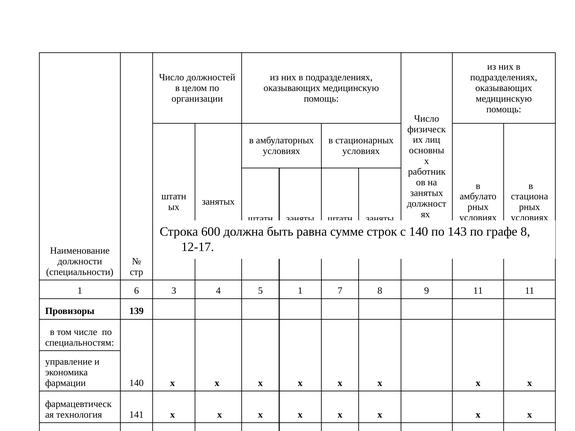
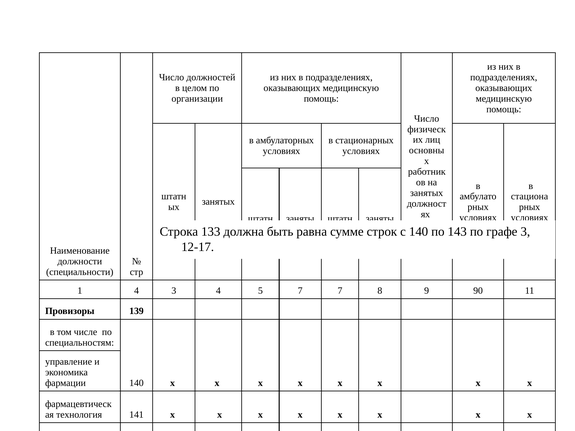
600: 600 -> 133 (211, 232)
графе 8: 8 -> 3 (525, 232)
1 6: 6 -> 4 (137, 291)
5 1: 1 -> 7 (300, 291)
9 11: 11 -> 90 (478, 291)
